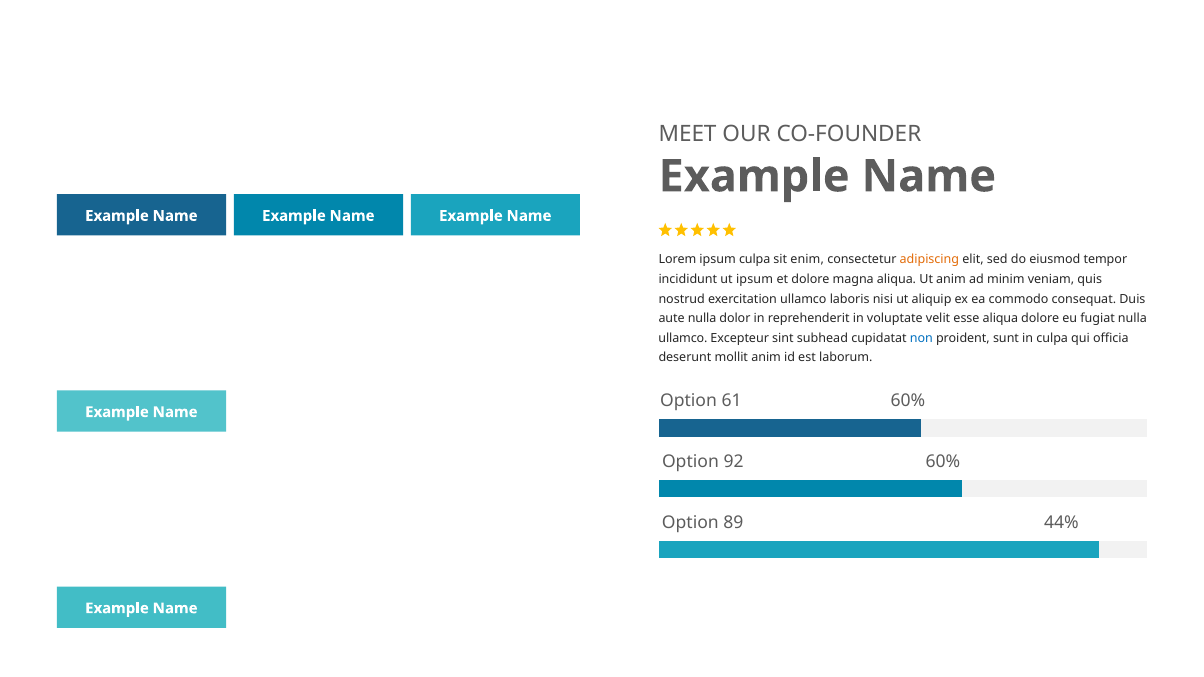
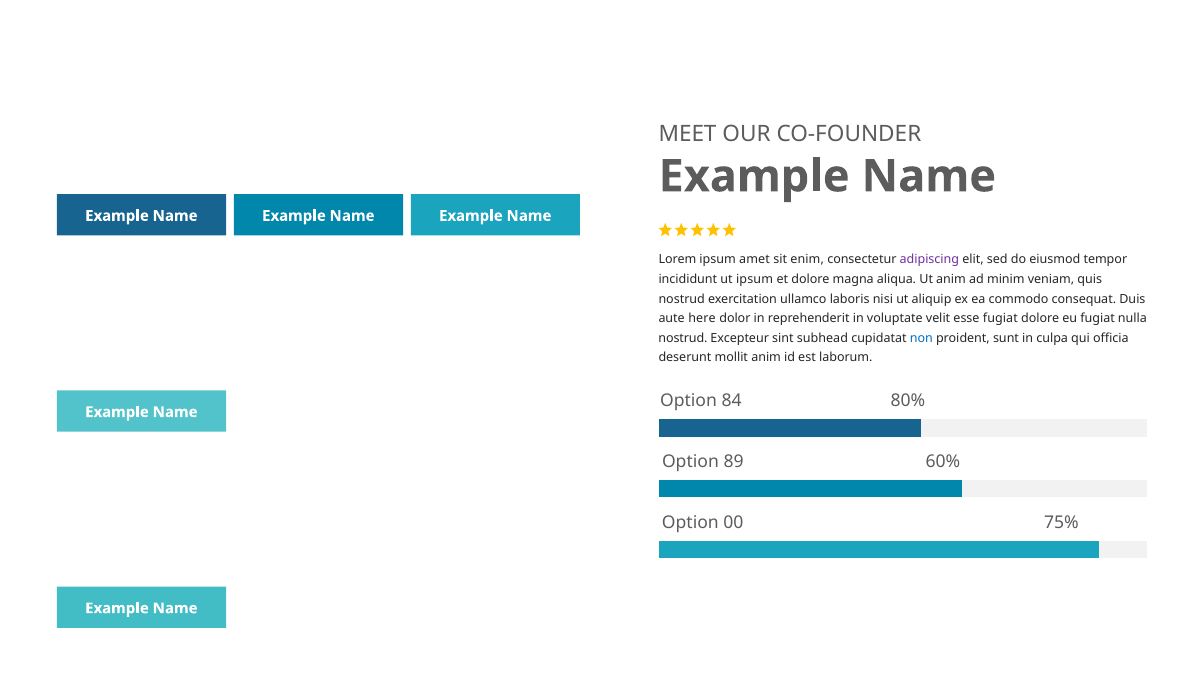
ipsum culpa: culpa -> amet (755, 260)
adipiscing colour: orange -> purple (929, 260)
aute nulla: nulla -> here (702, 319)
esse aliqua: aliqua -> fugiat (1000, 319)
ullamco: ullamco -> nostrud (683, 338)
61: 61 -> 84 (732, 401)
60%: 60% -> 80% (908, 401)
92: 92 -> 89 (734, 462)
89: 89 -> 00 (733, 523)
44%: 44% -> 75% (1061, 523)
